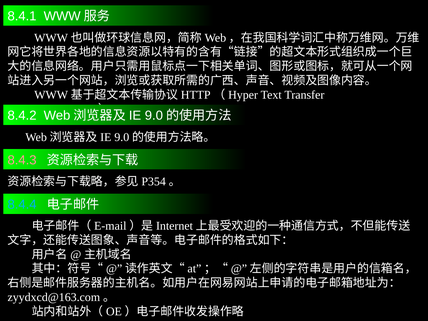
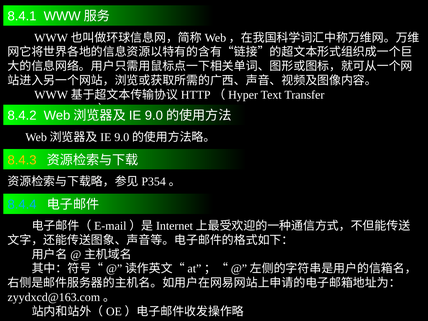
8.4.3 colour: pink -> yellow (22, 160)
